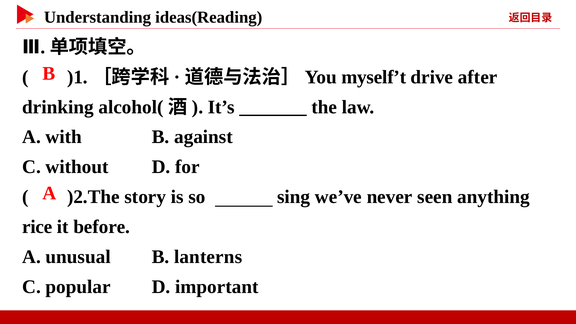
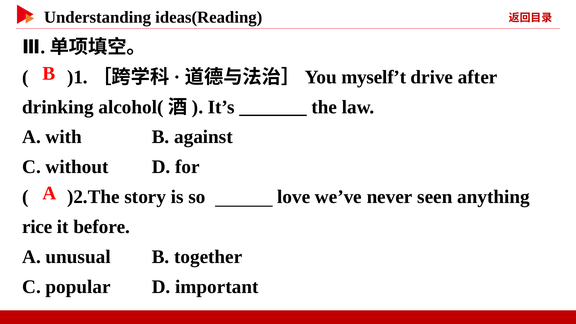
sing: sing -> love (294, 197)
lanterns: lanterns -> together (208, 257)
